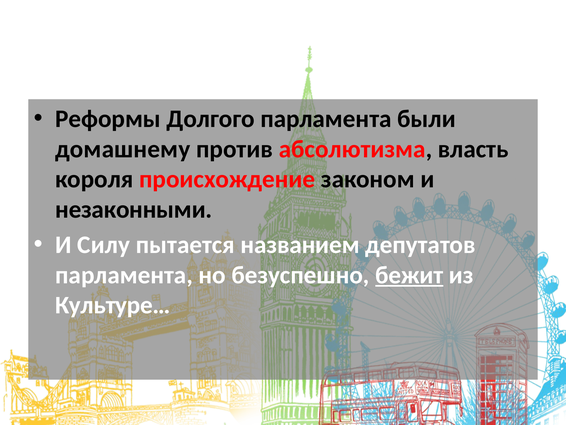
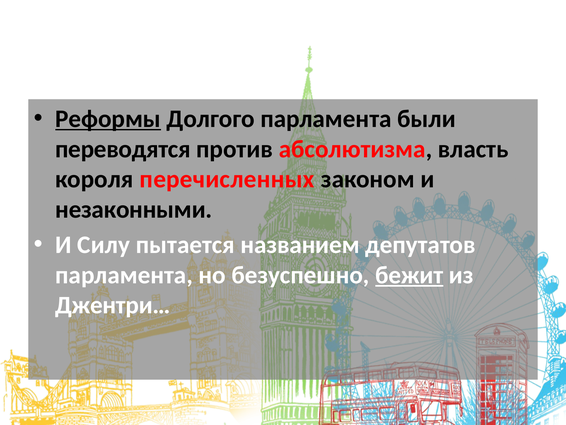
Реформы underline: none -> present (108, 119)
домашнему: домашнему -> переводятся (123, 149)
происхождение: происхождение -> перечисленных (227, 179)
Культуре…: Культуре… -> Джентри… (113, 305)
